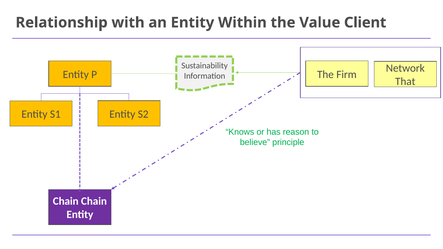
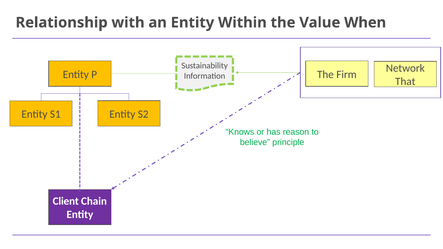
Client: Client -> When (365, 23)
Chain: Chain -> Client (66, 201)
